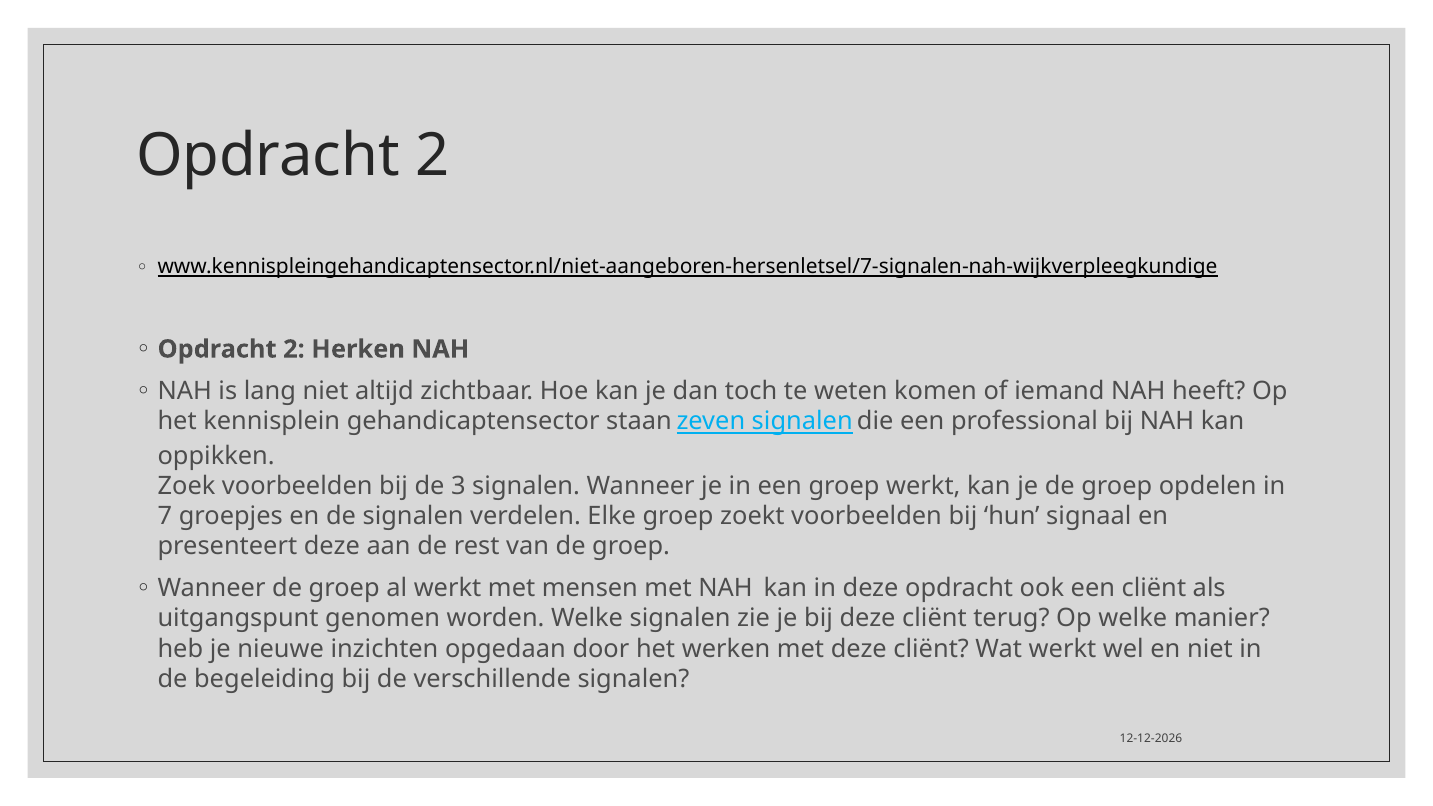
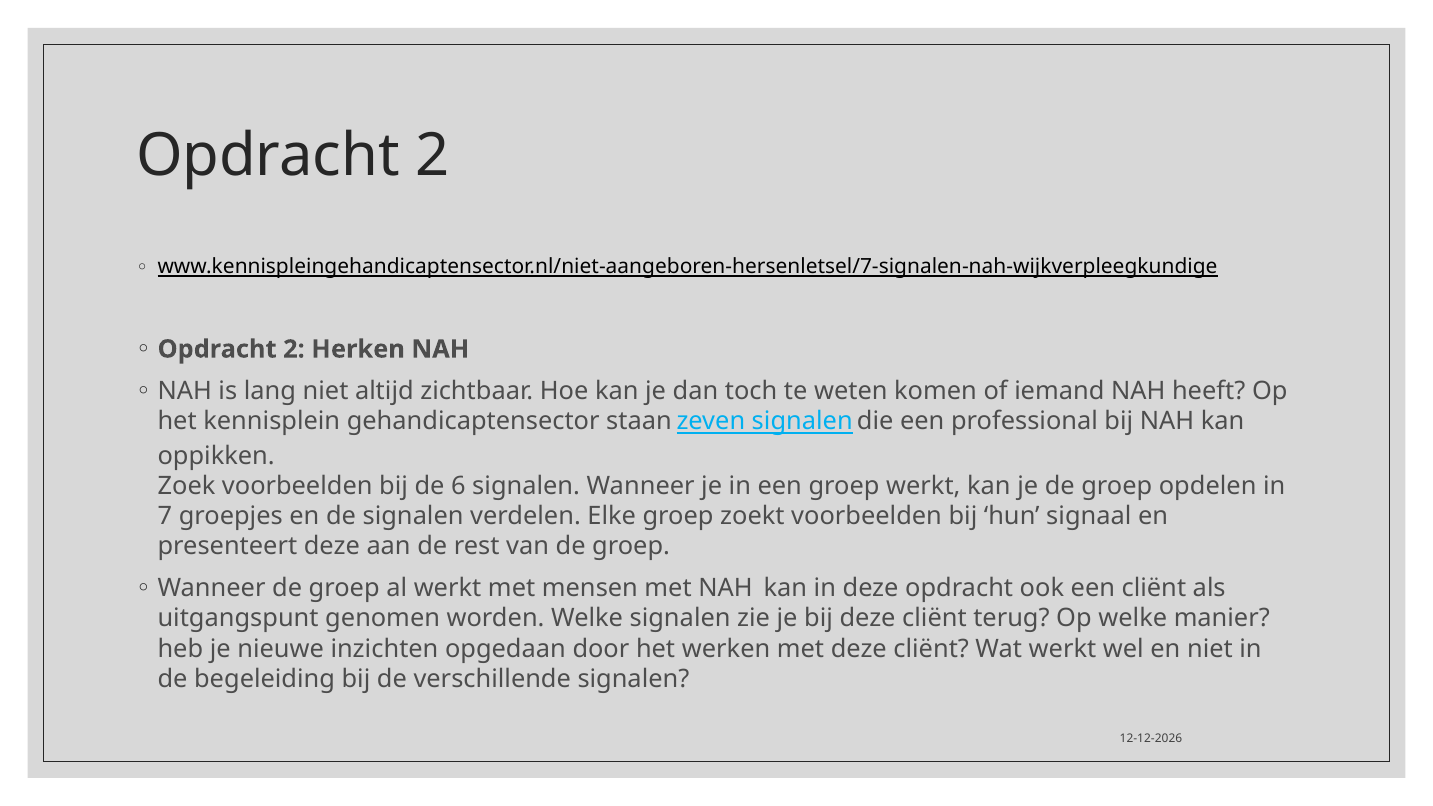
3: 3 -> 6 (458, 486)
